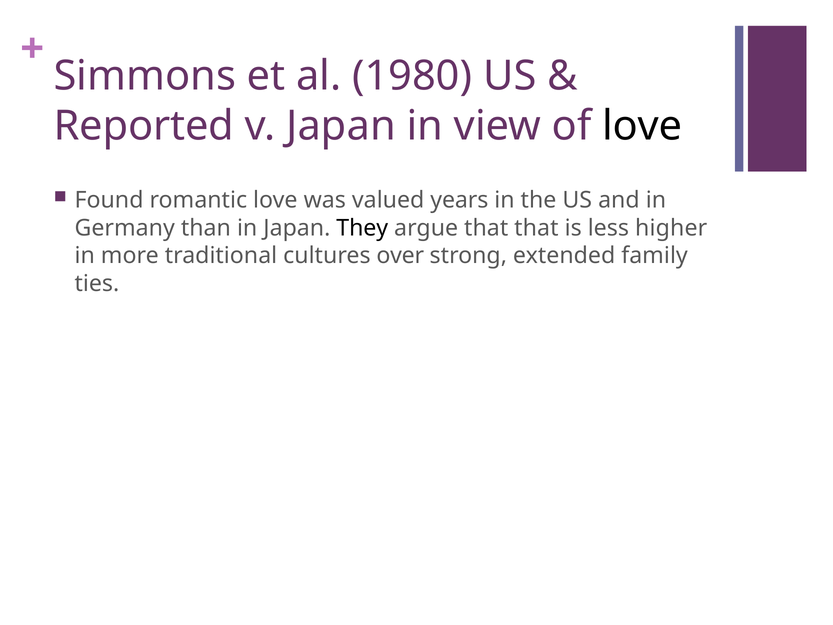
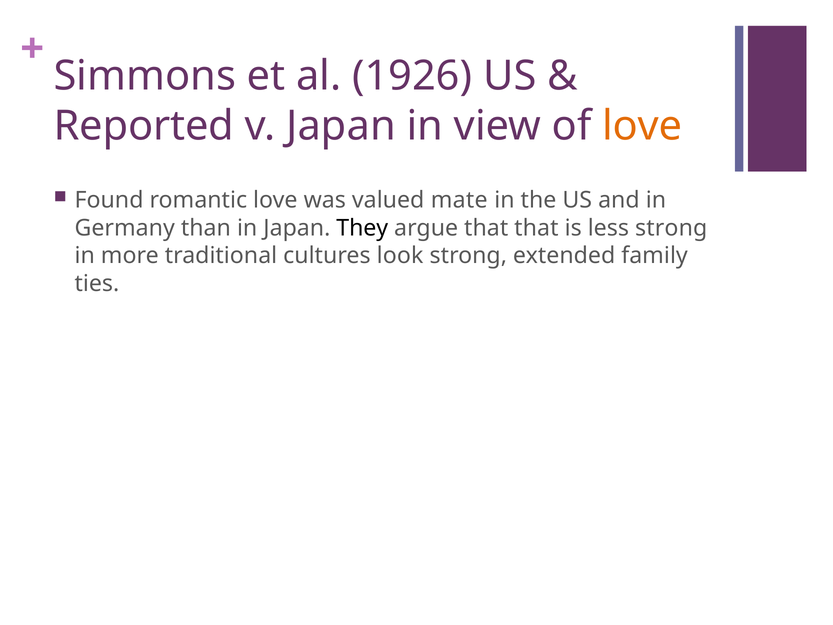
1980: 1980 -> 1926 (412, 76)
love colour: black -> orange (642, 126)
years: years -> mate (459, 200)
less higher: higher -> strong (671, 228)
over: over -> look (400, 256)
